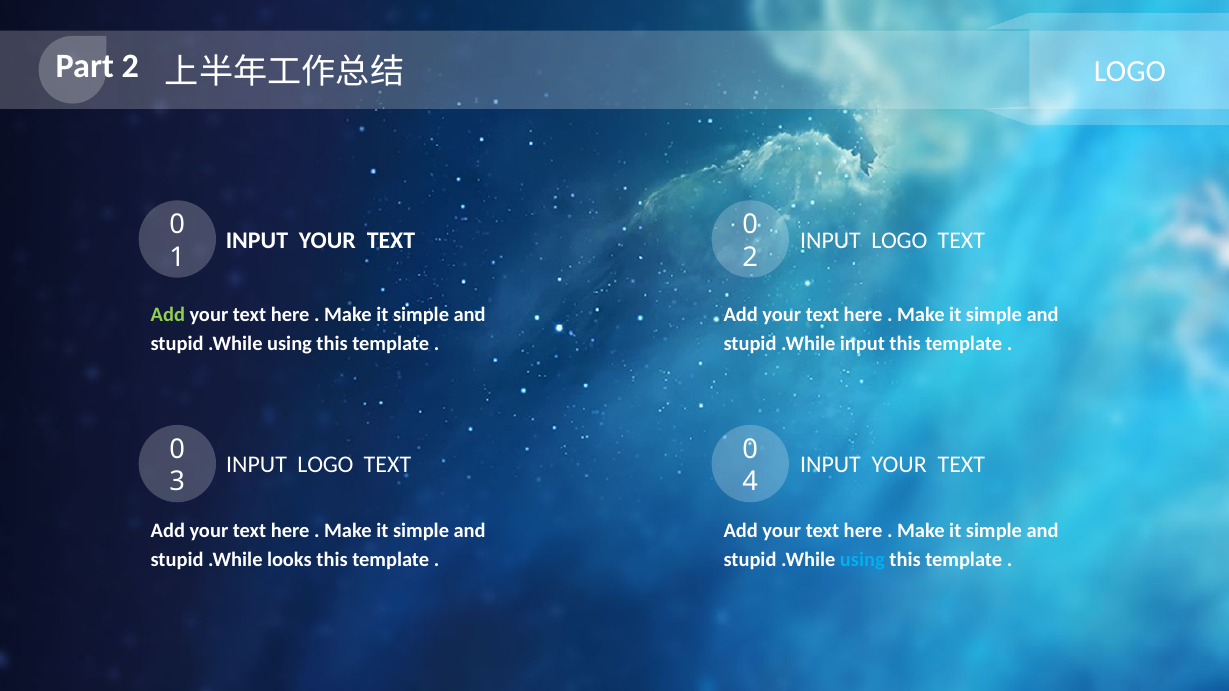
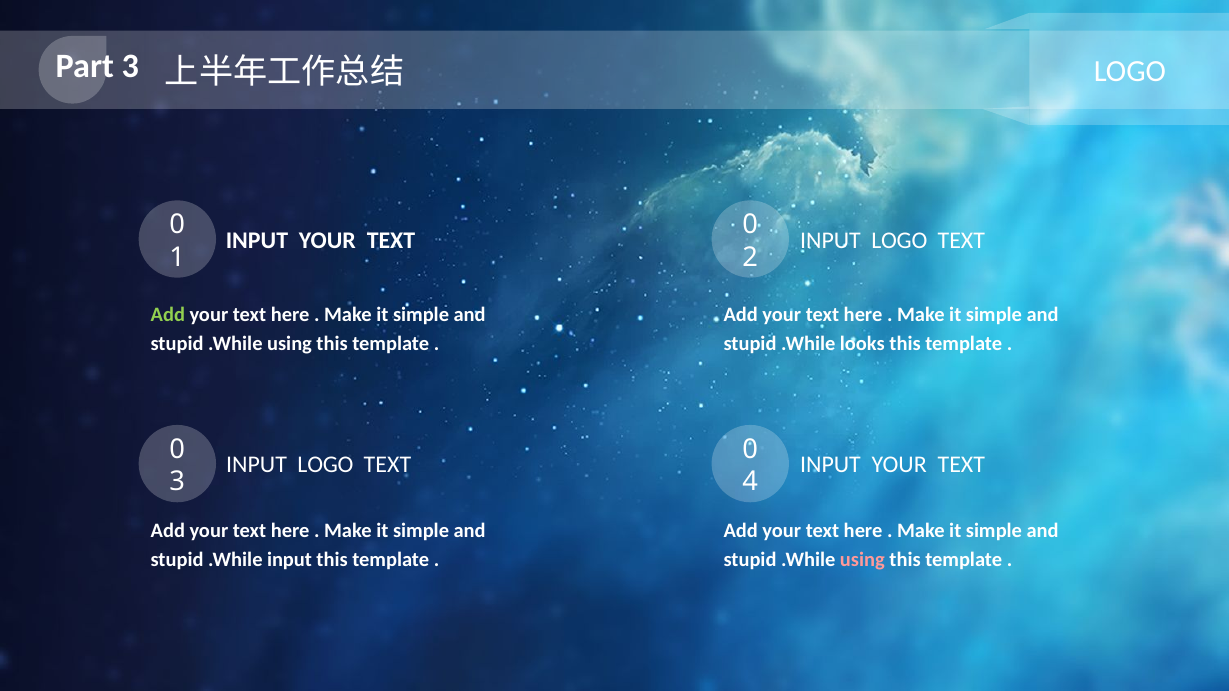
Part 2: 2 -> 3 (130, 67)
.While input: input -> looks (862, 344)
.While looks: looks -> input (289, 560)
using colour: light blue -> pink (862, 560)
